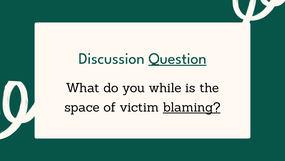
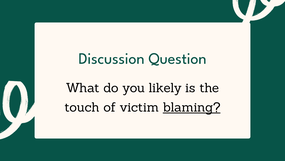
Question underline: present -> none (177, 58)
while: while -> likely (165, 88)
space: space -> touch (82, 107)
